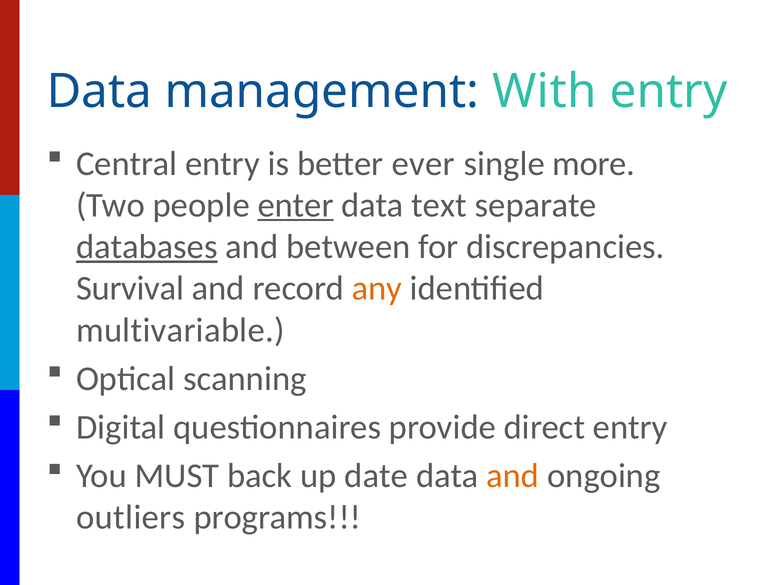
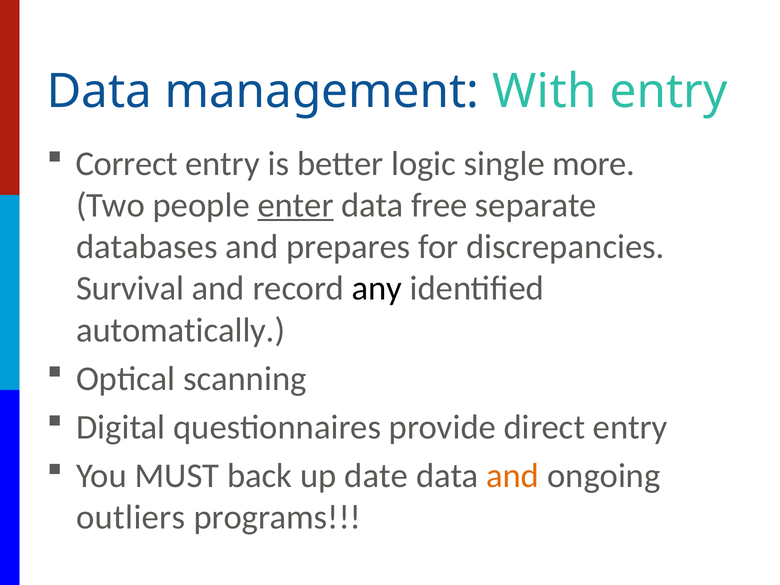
Central: Central -> Correct (127, 164)
ever: ever -> logic (424, 164)
text: text -> free (439, 205)
databases underline: present -> none (147, 247)
between: between -> prepares (348, 247)
any colour: orange -> black (377, 288)
multivariable: multivariable -> automatically (181, 330)
